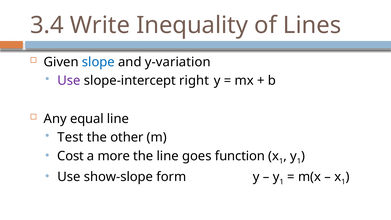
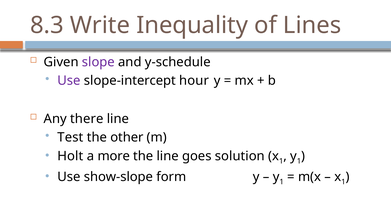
3.4: 3.4 -> 8.3 (47, 25)
slope colour: blue -> purple (98, 62)
y-variation: y-variation -> y-schedule (178, 62)
right: right -> hour (194, 81)
equal: equal -> there (87, 119)
Cost: Cost -> Holt (70, 156)
function: function -> solution (240, 156)
